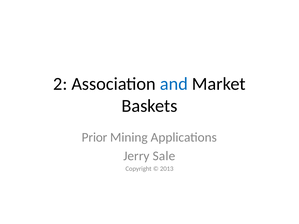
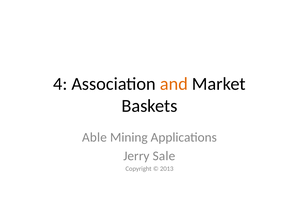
2: 2 -> 4 (60, 84)
and colour: blue -> orange (174, 84)
Prior: Prior -> Able (94, 137)
